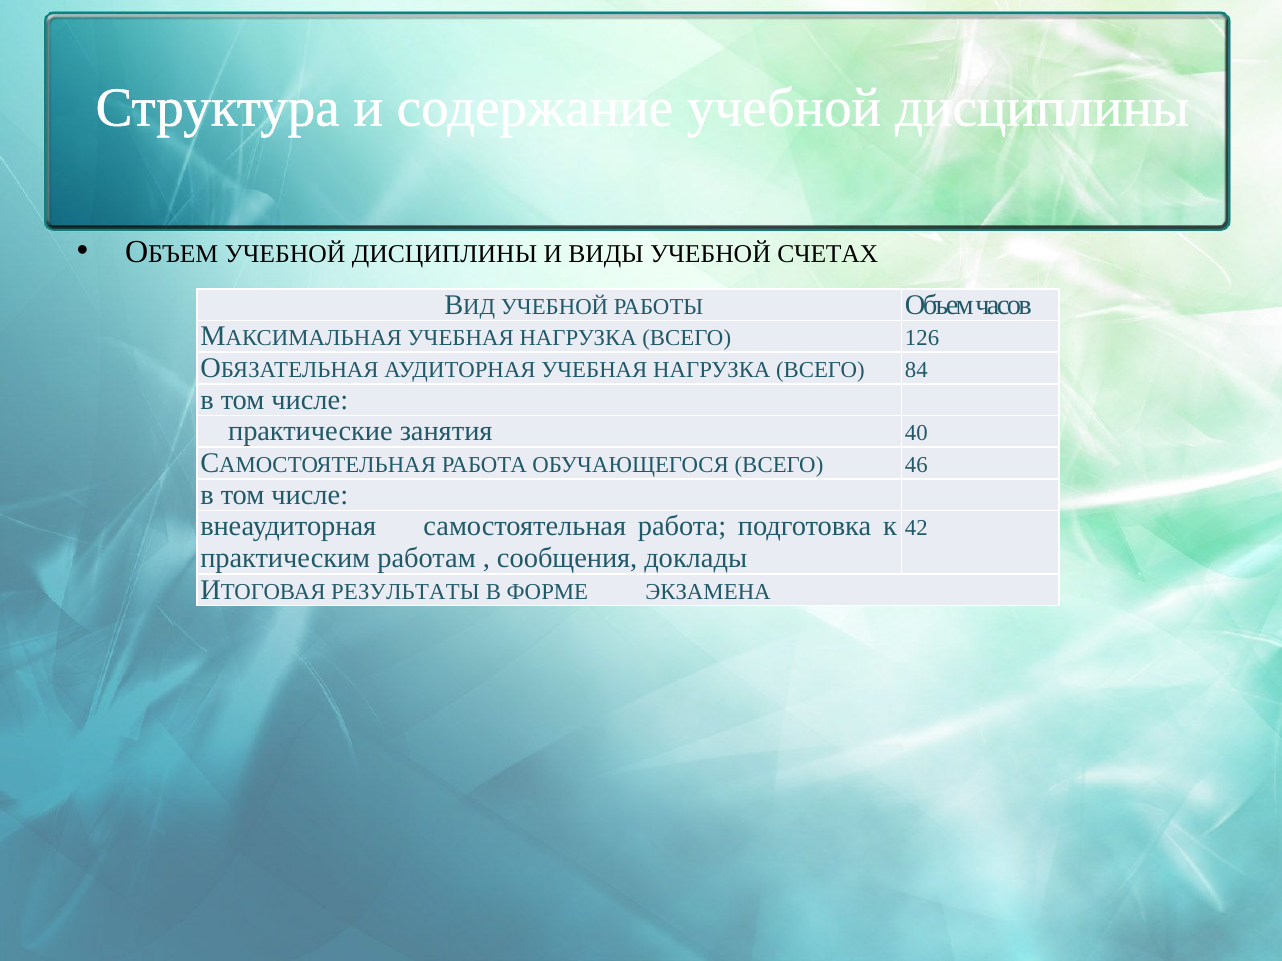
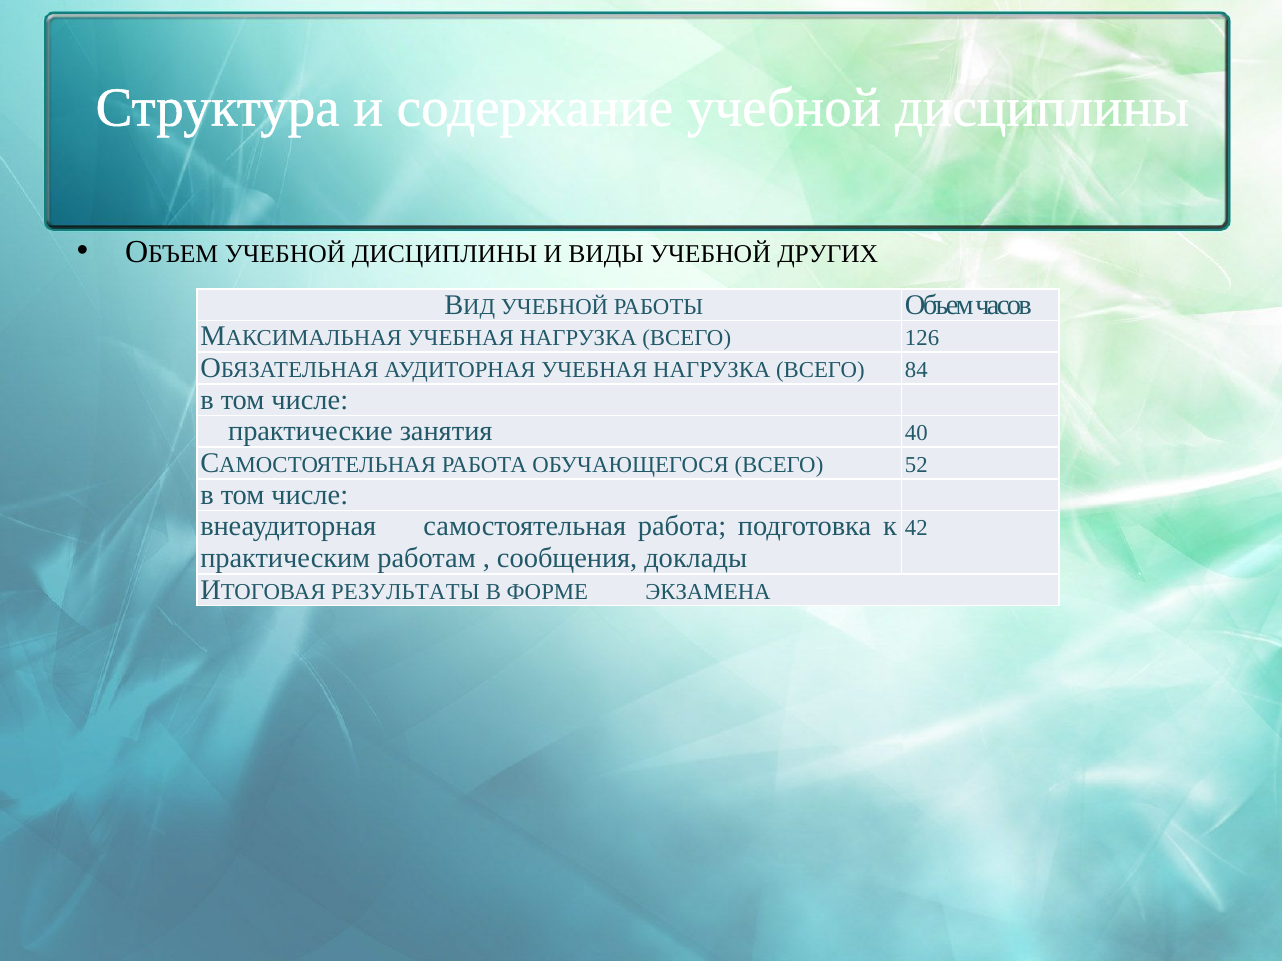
СЧЕТАХ: СЧЕТАХ -> ДРУГИХ (828, 254)
46: 46 -> 52 (916, 465)
